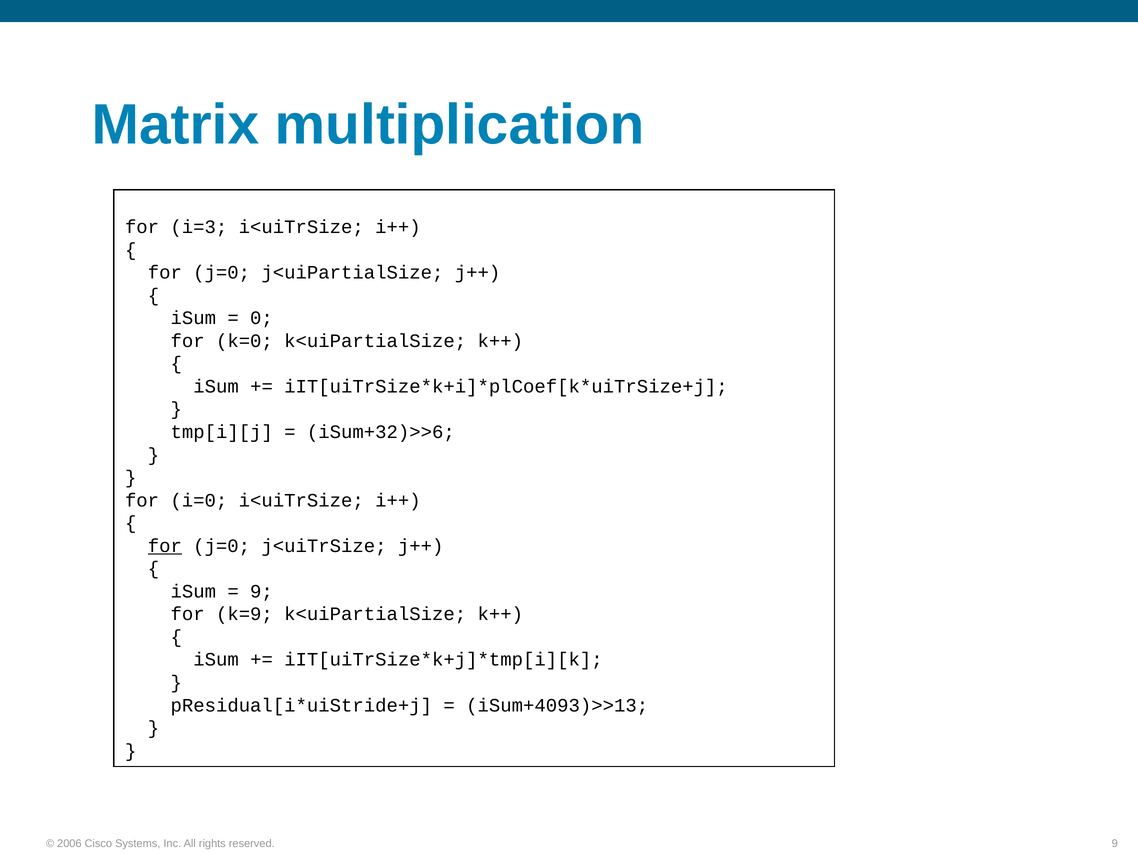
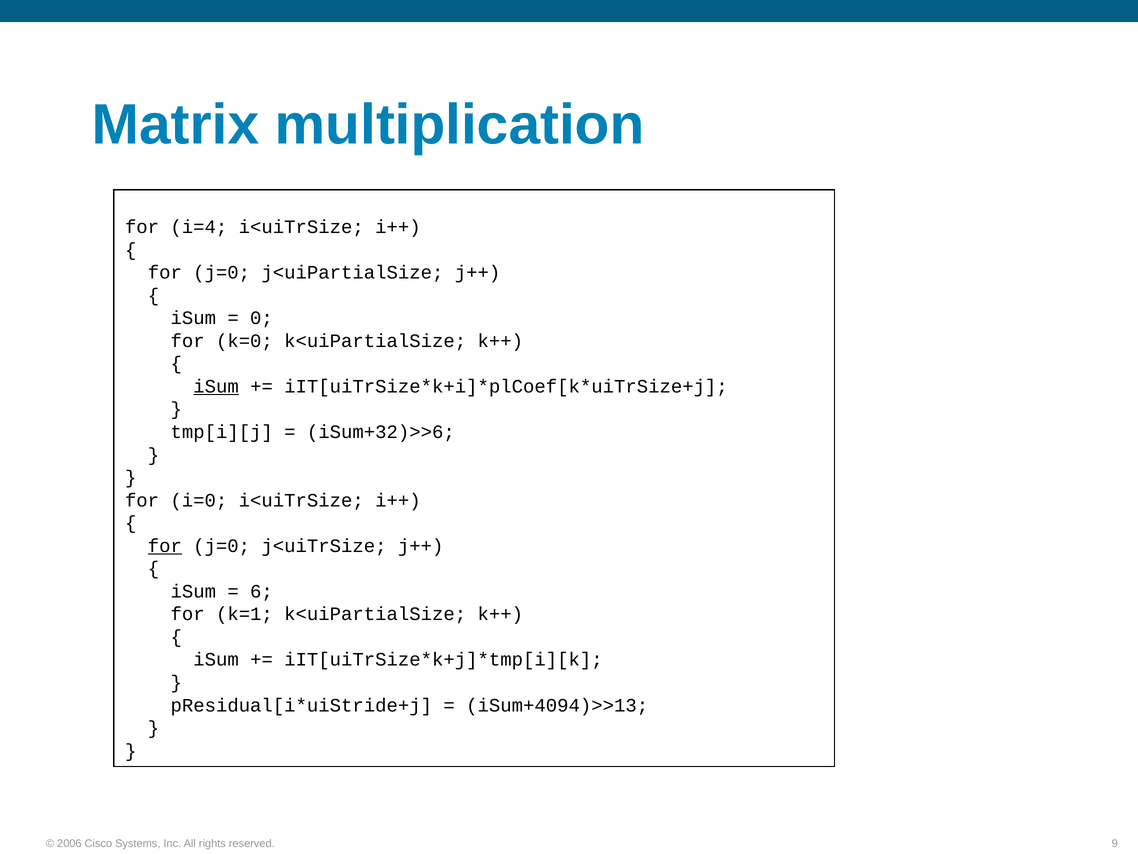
i=3: i=3 -> i=4 (199, 227)
iSum underline: none -> present (216, 386)
9: 9 -> 6 (261, 591)
k=9: k=9 -> k=1 (244, 614)
iSum+4093)>>13: iSum+4093)>>13 -> iSum+4094)>>13 (557, 705)
